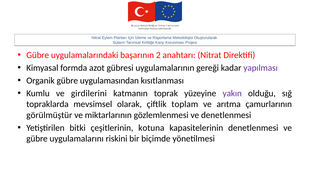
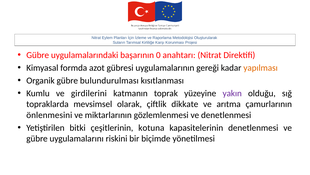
2: 2 -> 0 (158, 55)
yapılması colour: purple -> orange (261, 68)
uygulamasından: uygulamasından -> bulundurulması (109, 80)
toplam: toplam -> dikkate (185, 104)
görülmüştür: görülmüştür -> önlenmesini (49, 115)
